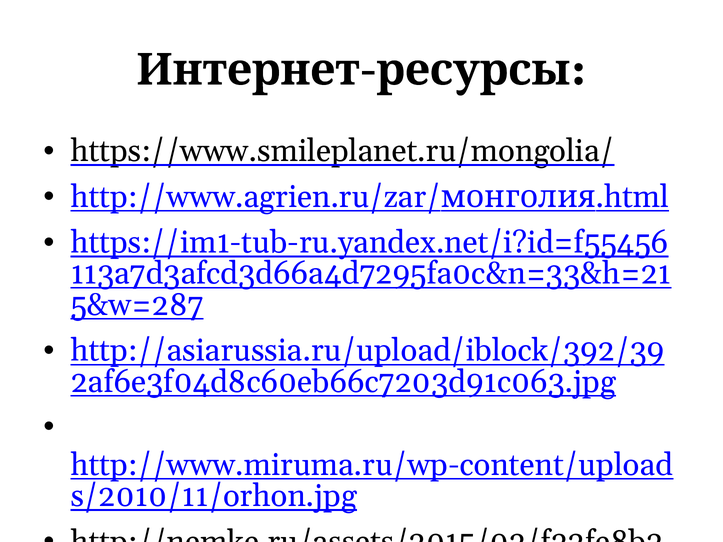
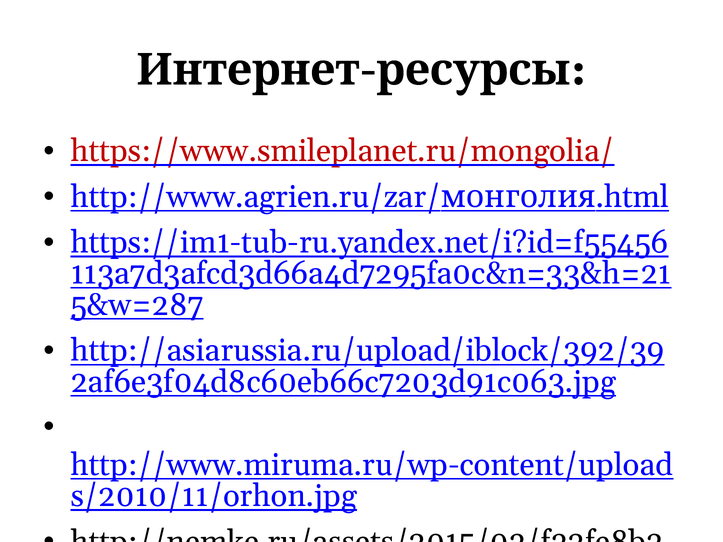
https://www.smileplanet.ru/mongolia/ colour: black -> red (342, 151)
